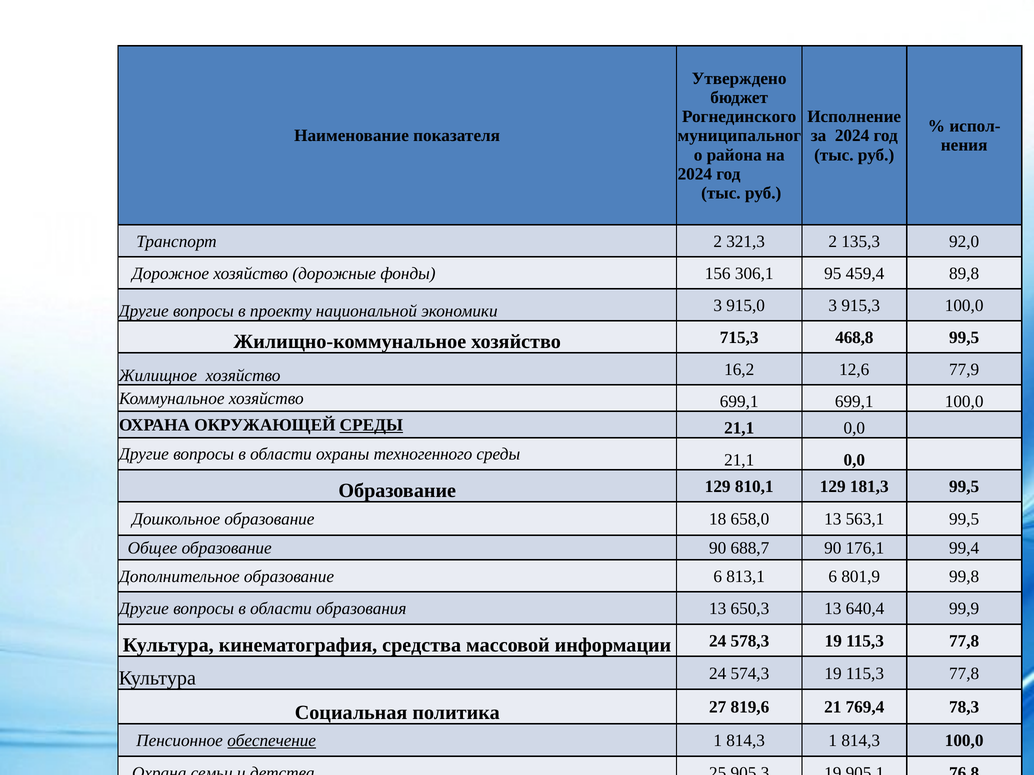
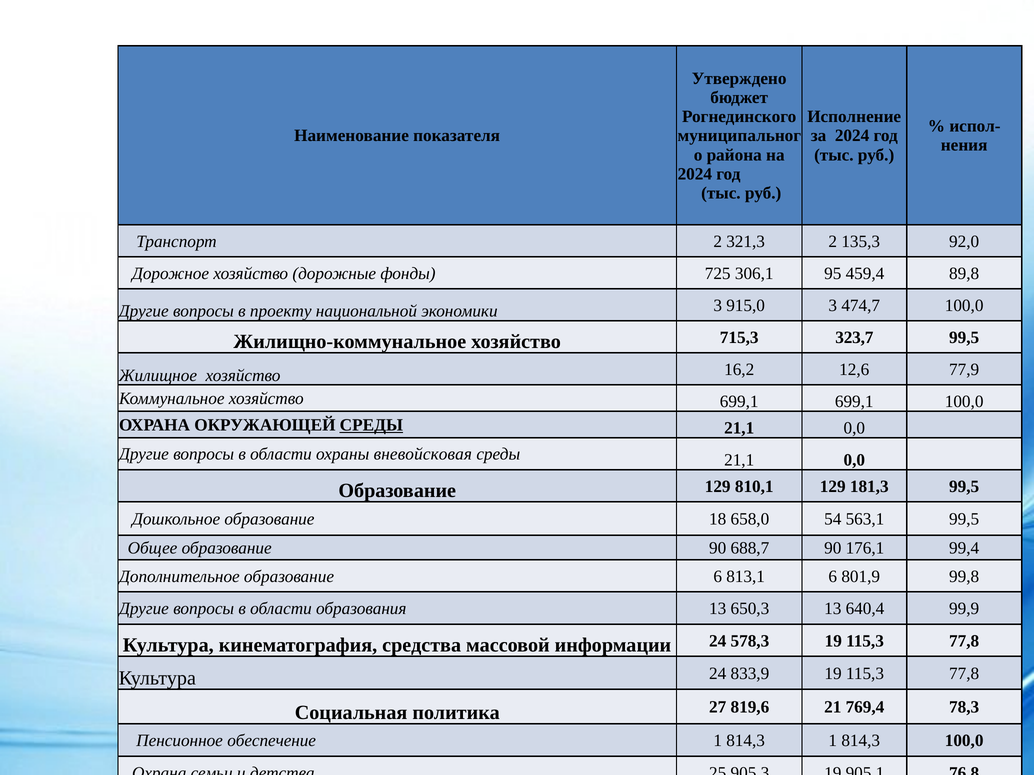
156: 156 -> 725 (718, 274)
915,3: 915,3 -> 474,7 (861, 306)
468,8: 468,8 -> 323,7 (854, 338)
техногенного: техногенного -> вневойсковая (423, 455)
658,0 13: 13 -> 54 (833, 519)
574,3: 574,3 -> 833,9 (750, 674)
обеспечение underline: present -> none (272, 741)
